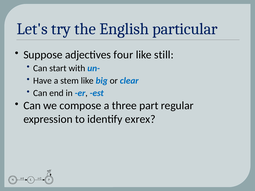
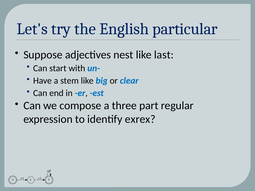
four: four -> nest (123, 55)
still: still -> last (164, 55)
